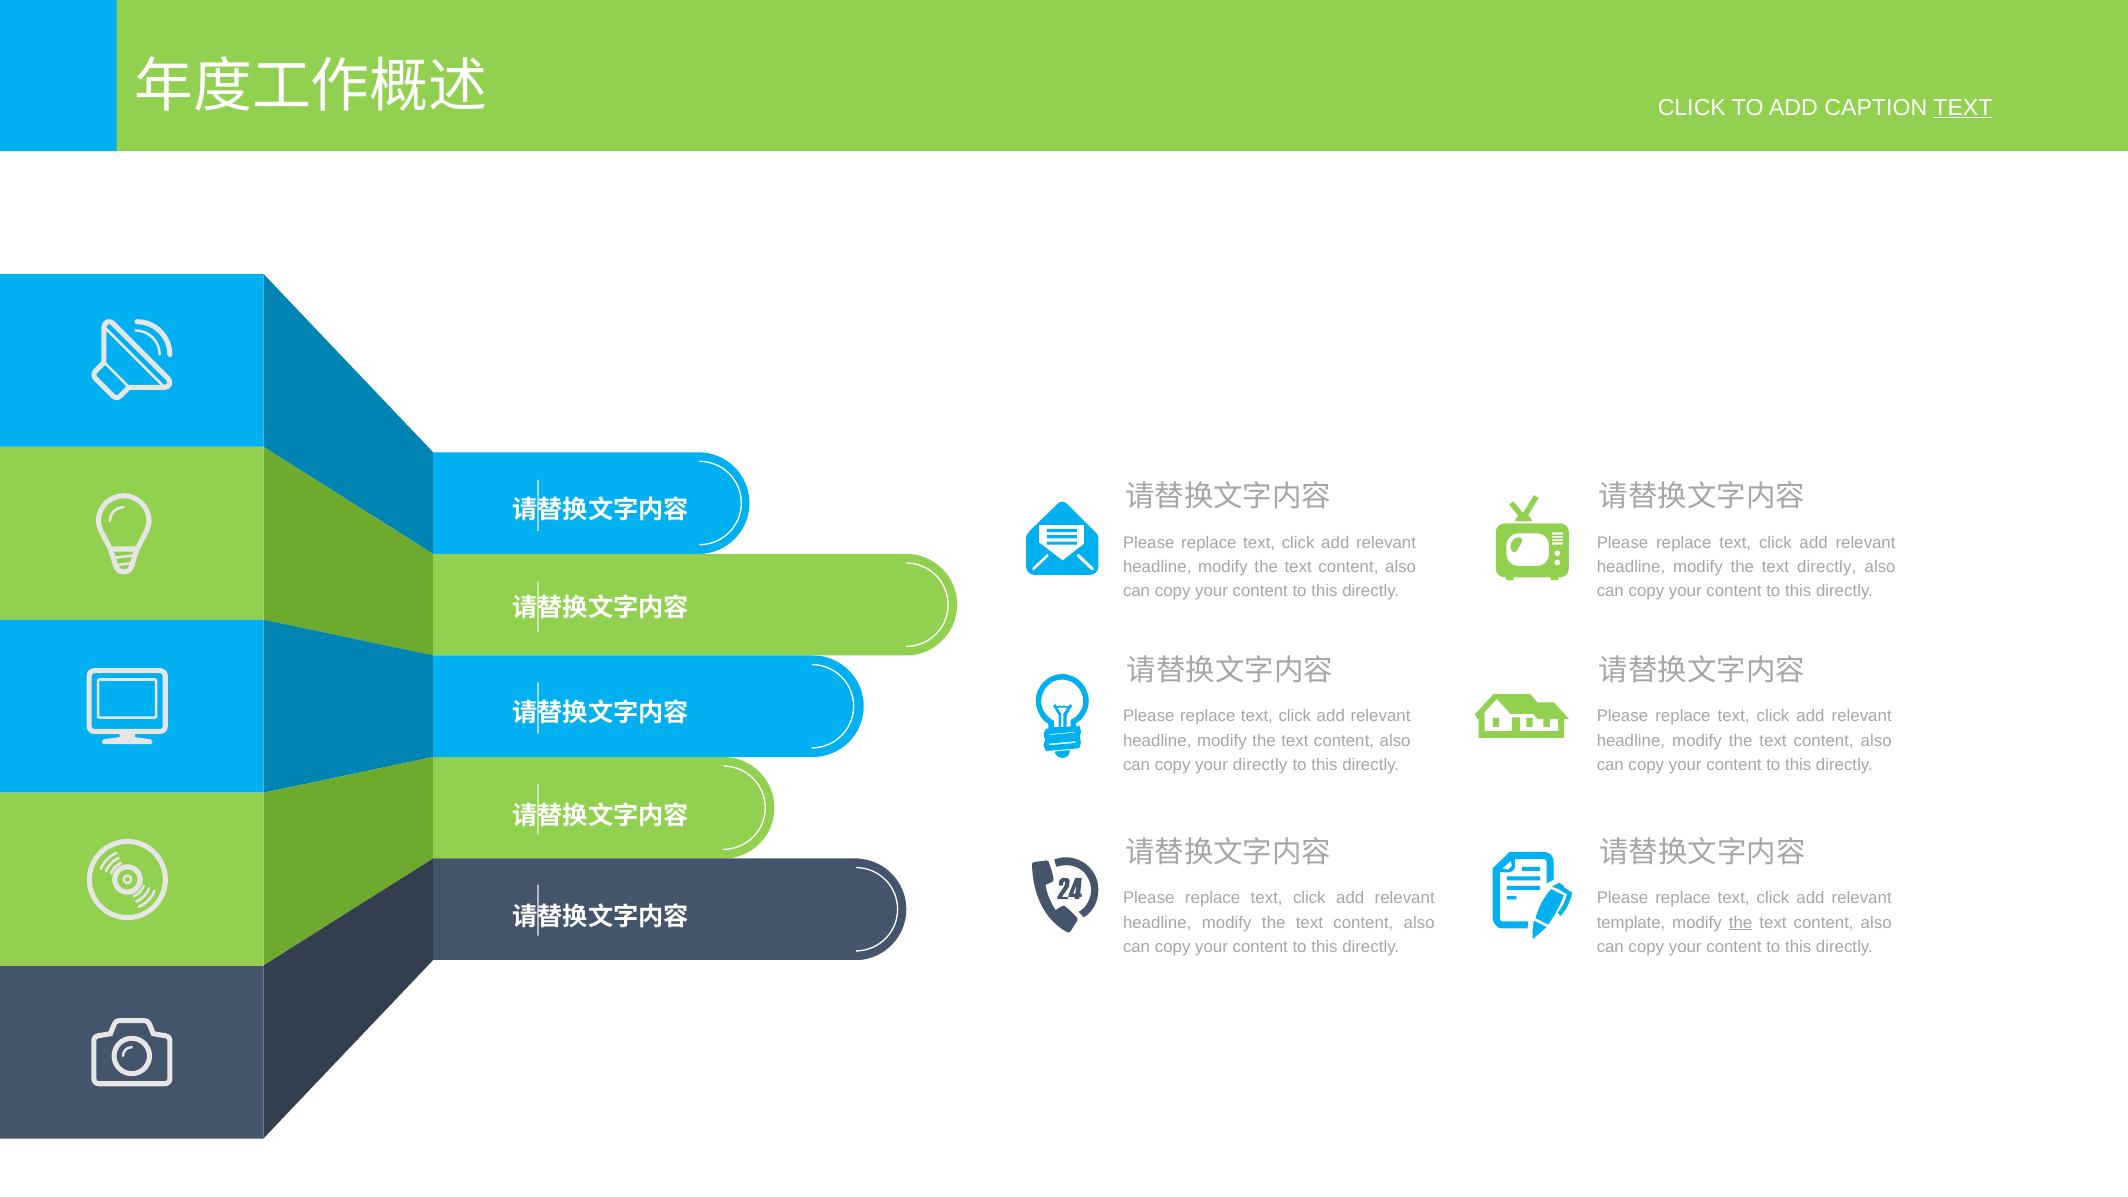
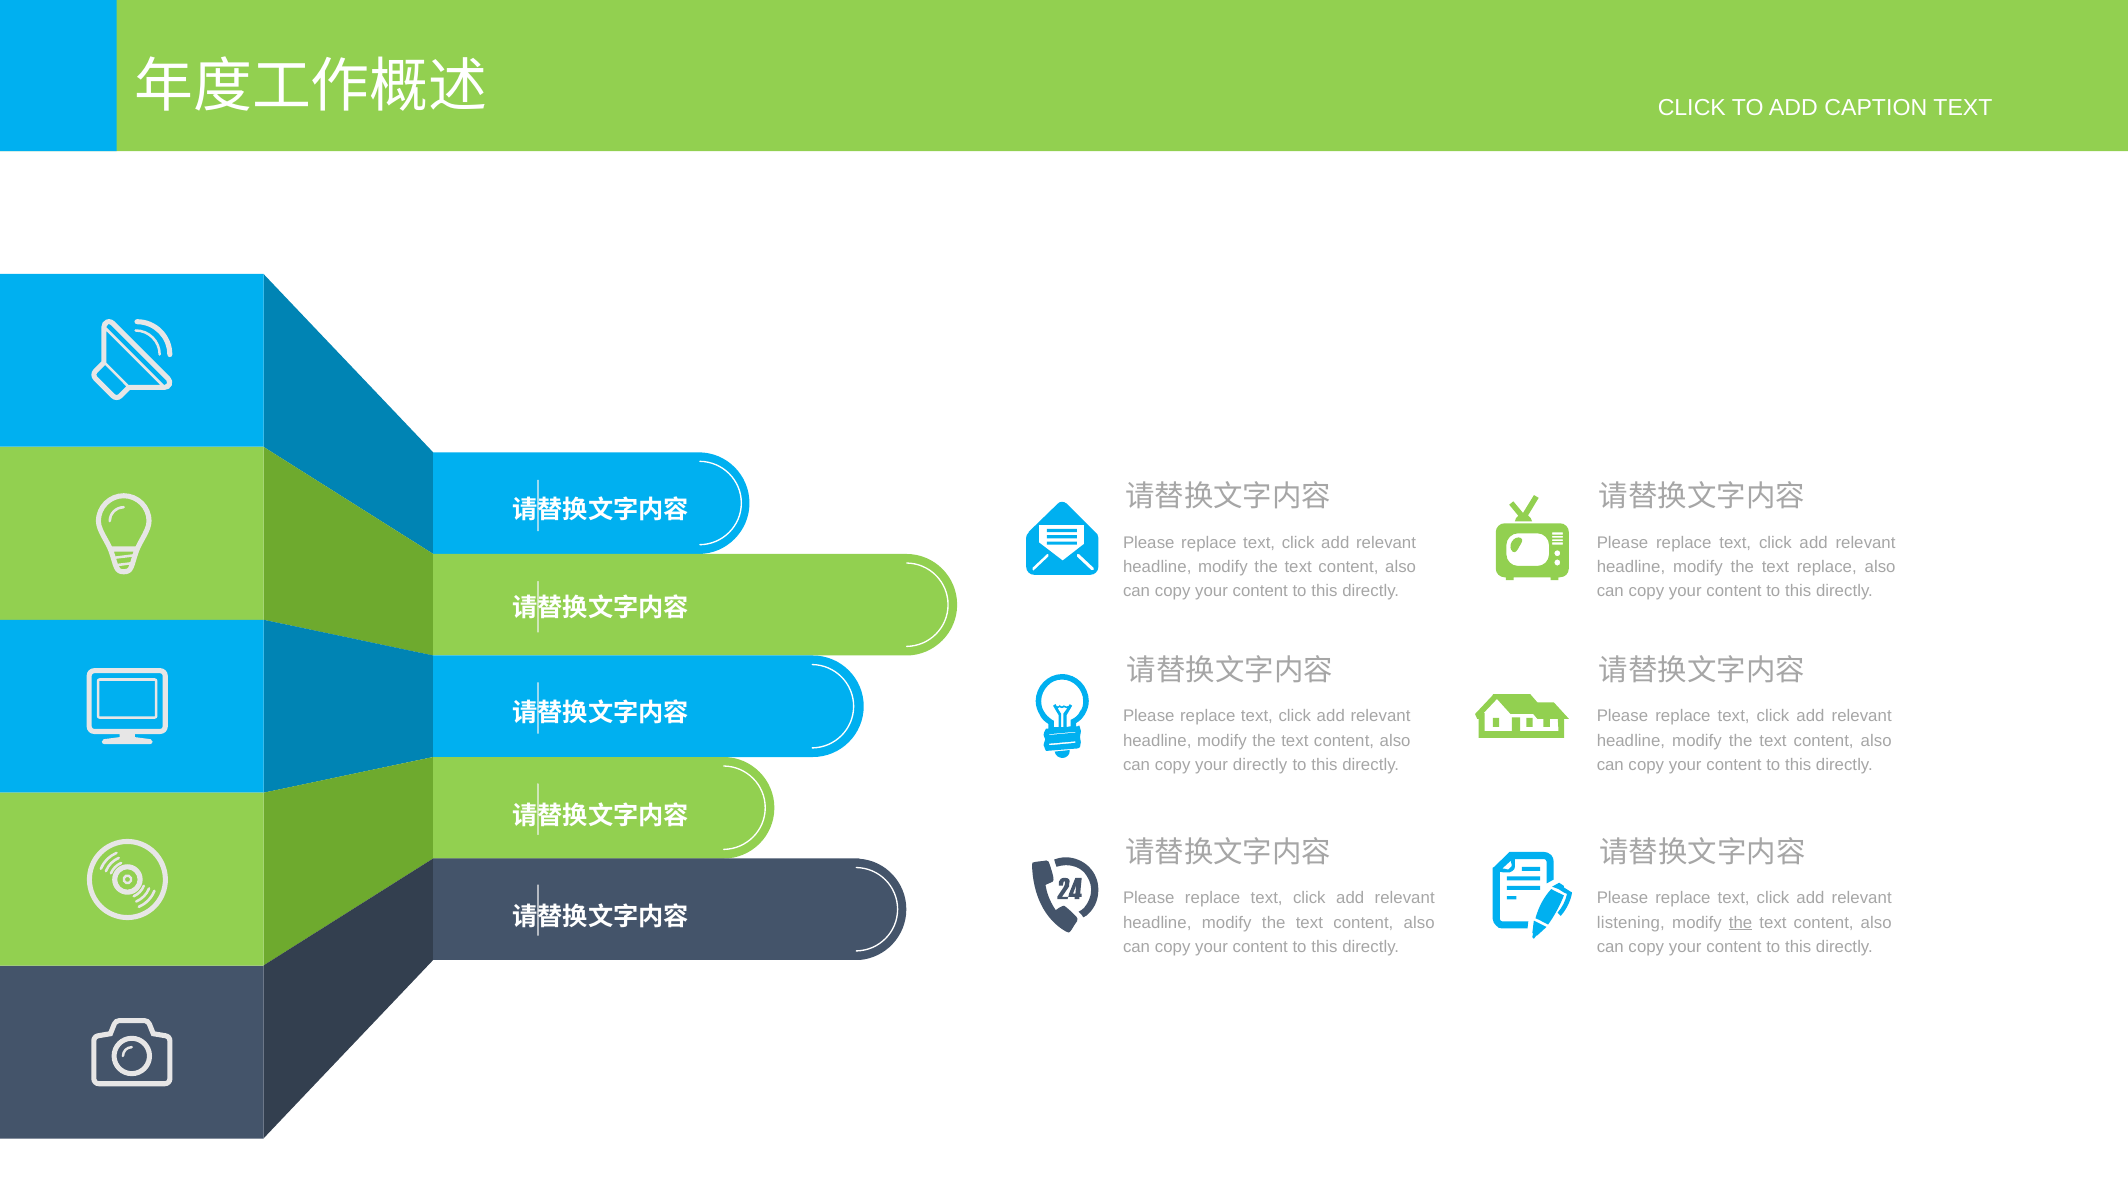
TEXT underline: present -> none (1963, 108)
text directly: directly -> replace (1827, 567)
template: template -> listening (1631, 923)
